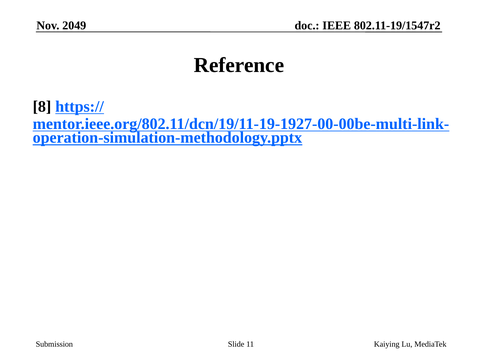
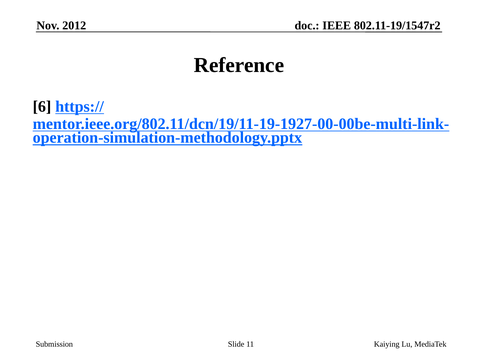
2049: 2049 -> 2012 (74, 26)
8: 8 -> 6 (42, 107)
